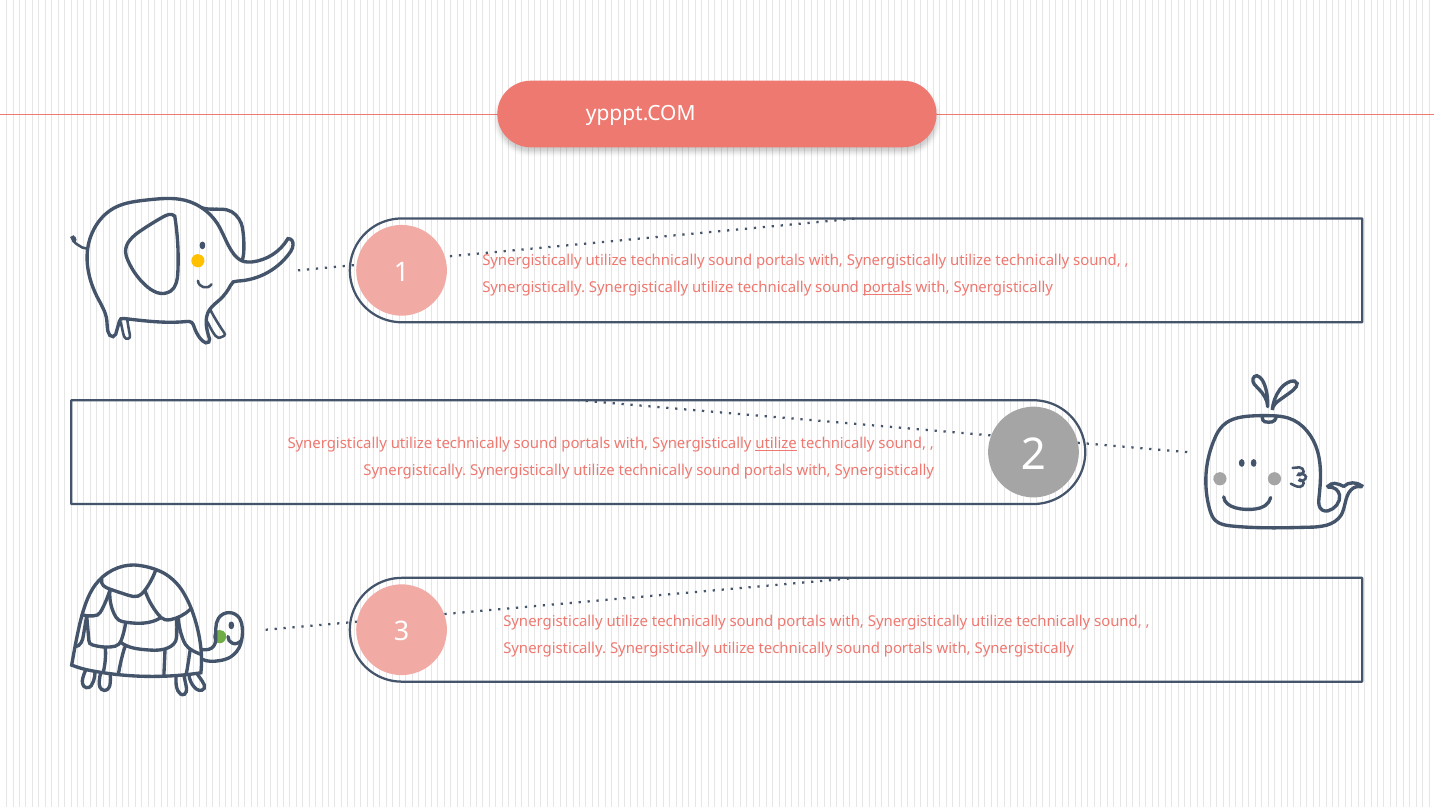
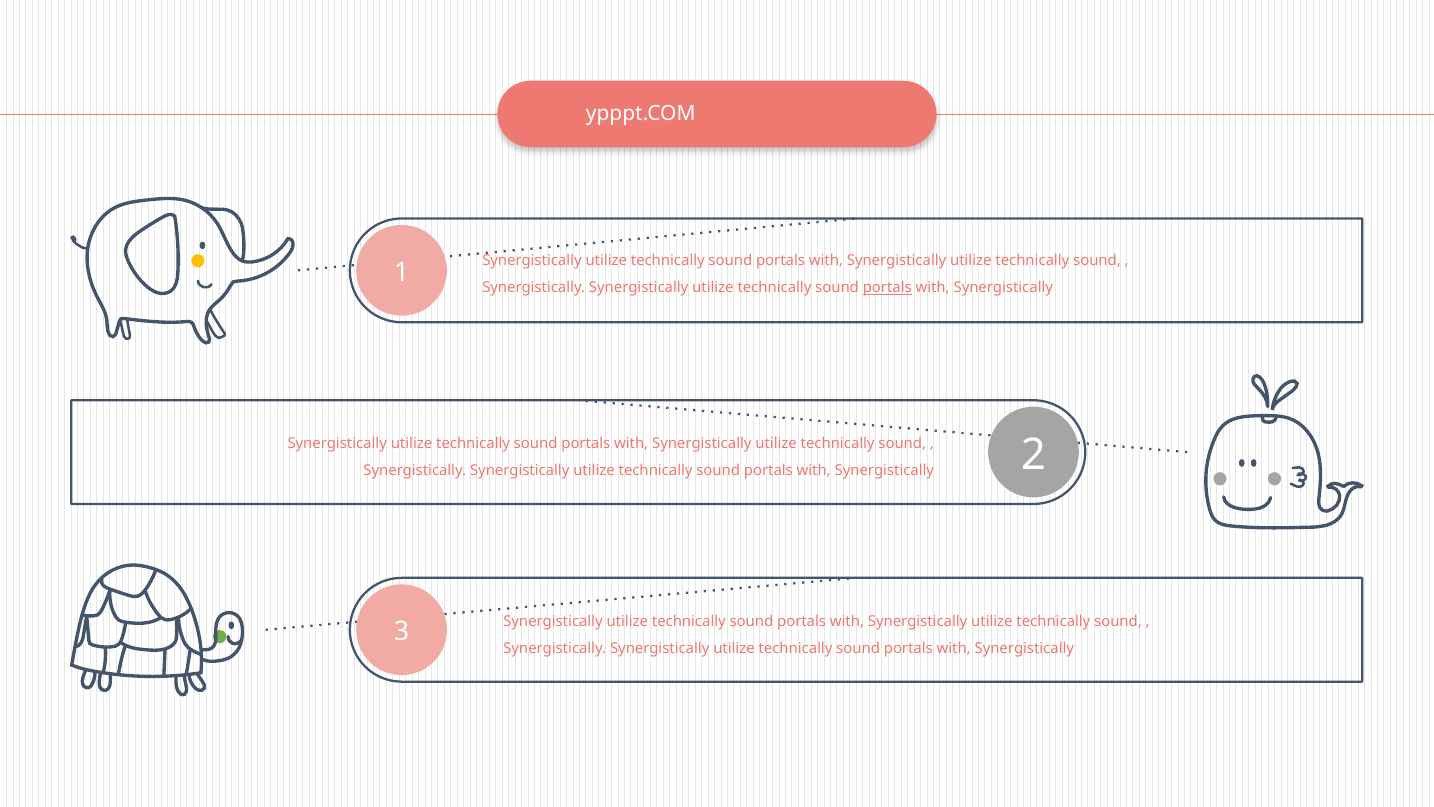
utilize underline: present -> none (776, 444)
